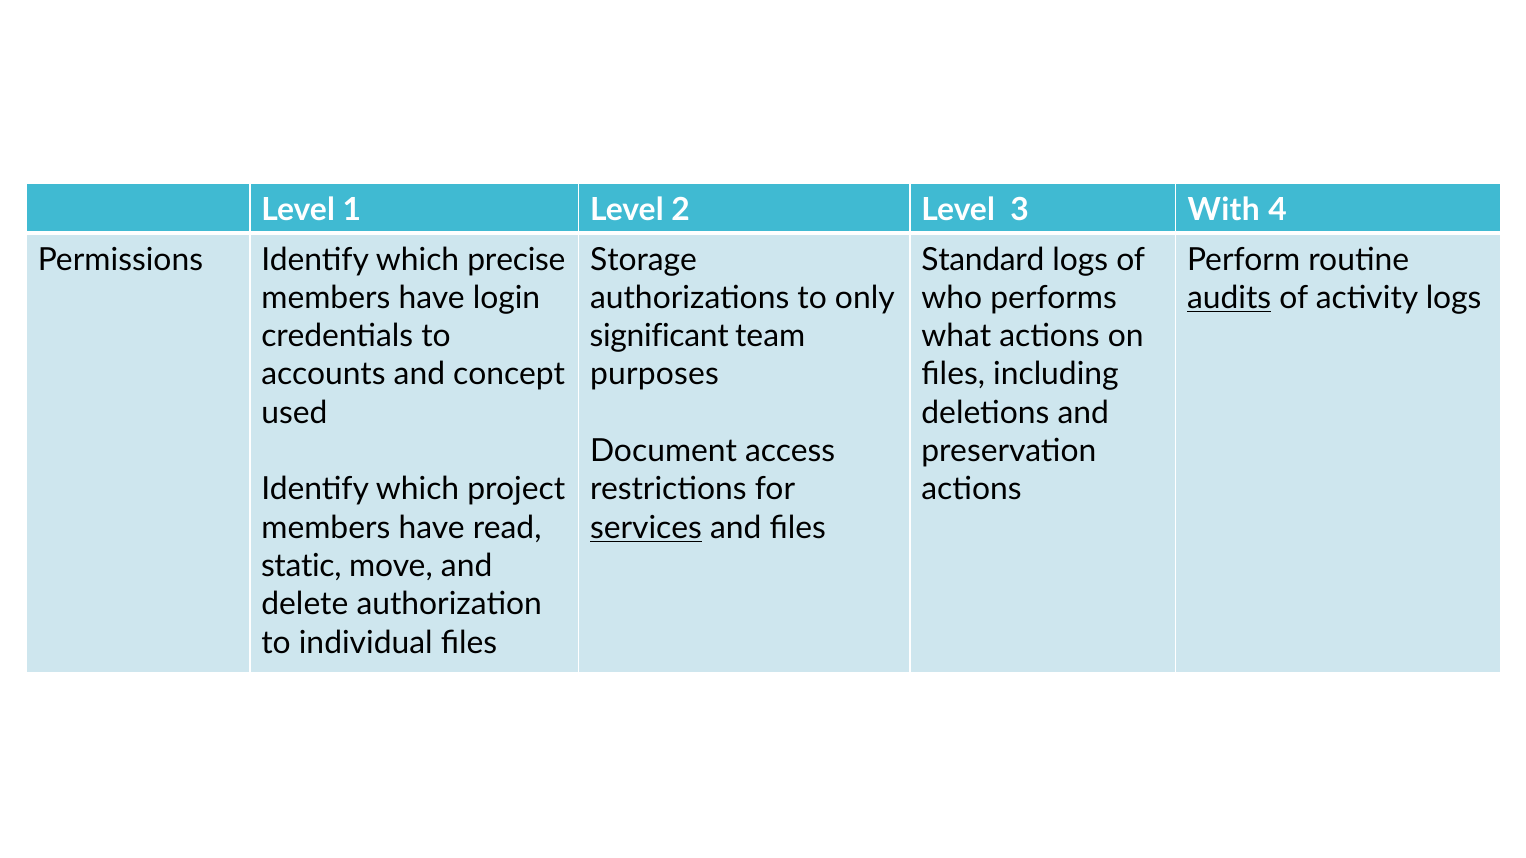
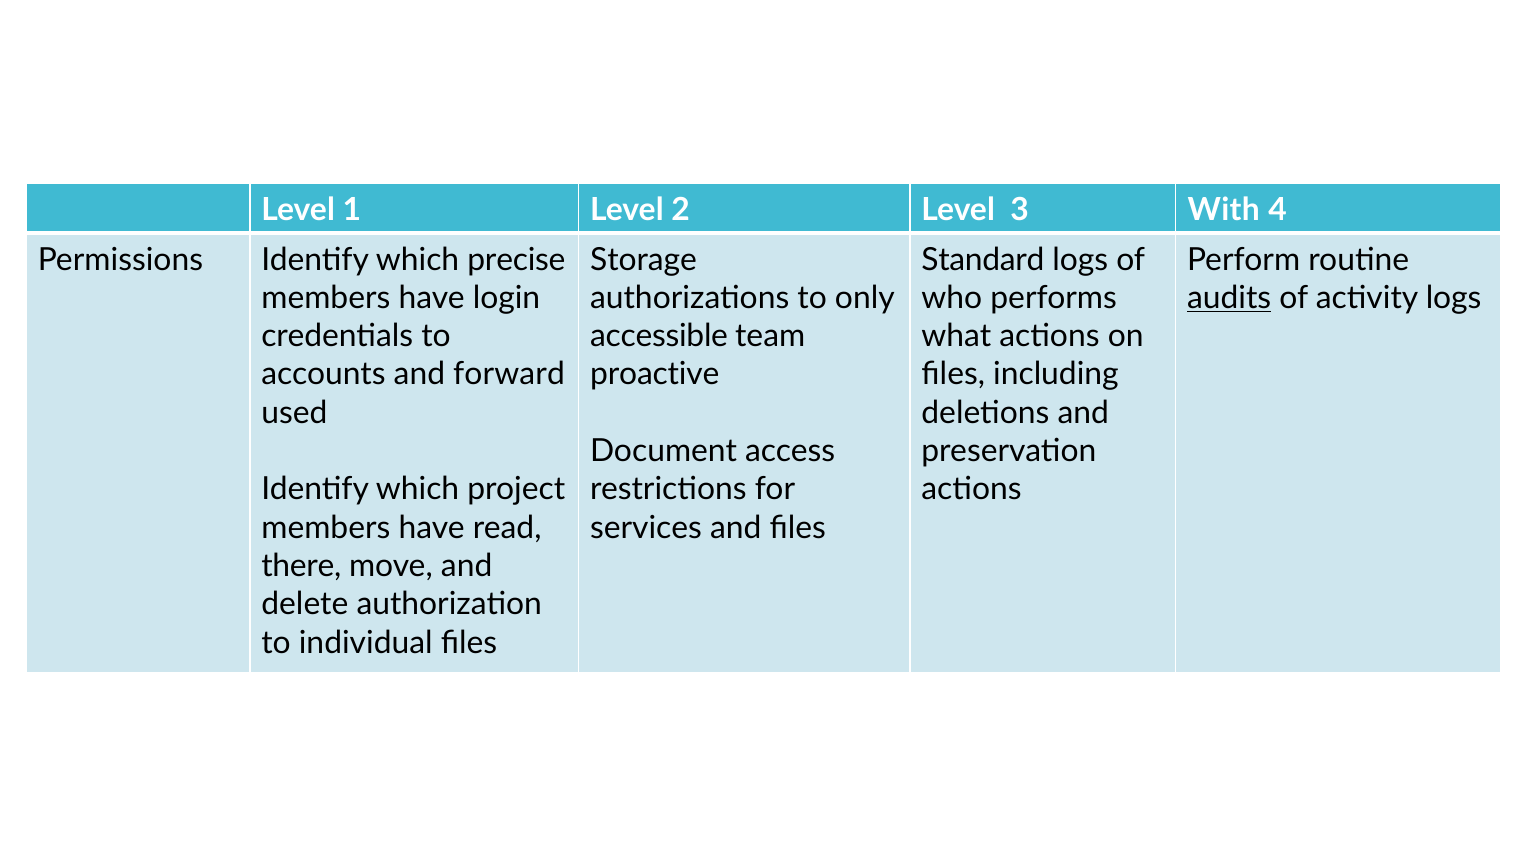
significant: significant -> accessible (659, 336)
concept: concept -> forward (509, 375)
purposes: purposes -> proactive (655, 375)
services underline: present -> none (646, 528)
static: static -> there (301, 566)
